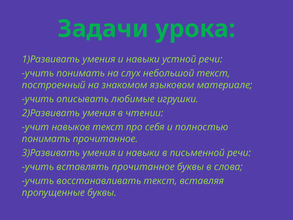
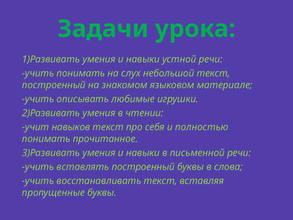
вставлять прочитанное: прочитанное -> построенный (143, 167)
